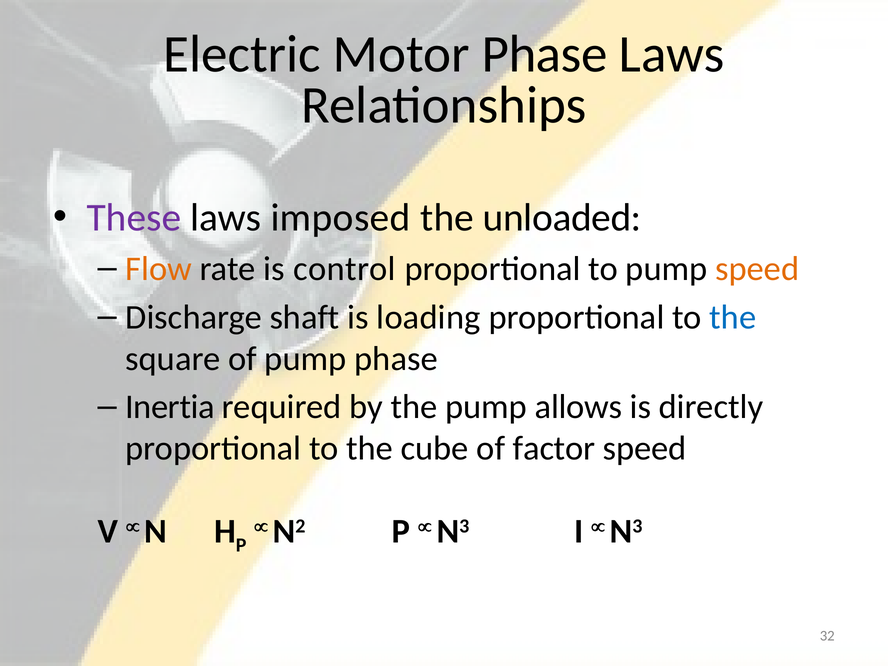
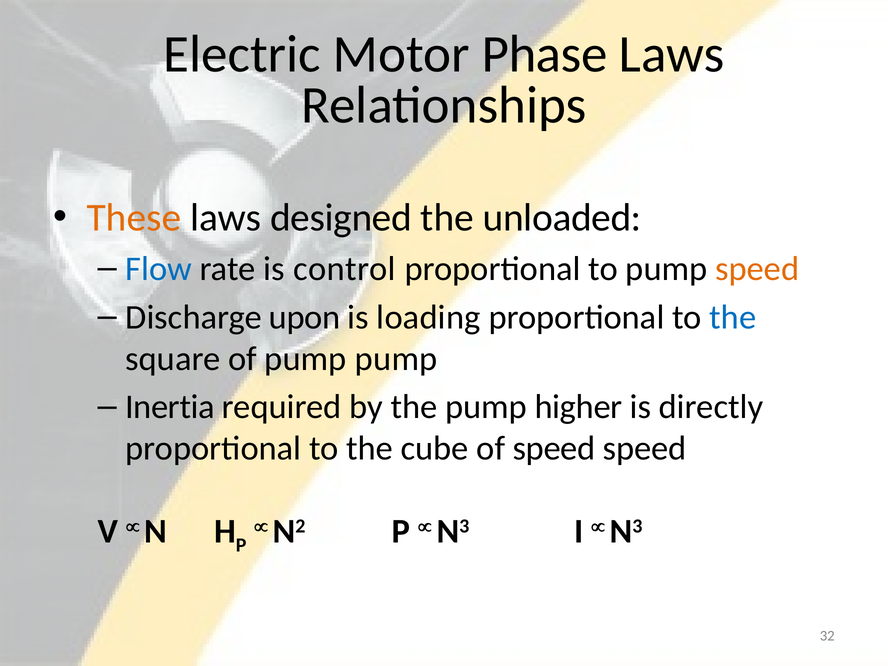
These colour: purple -> orange (134, 218)
imposed: imposed -> designed (341, 218)
Flow colour: orange -> blue (159, 269)
shaft: shaft -> upon (305, 317)
pump phase: phase -> pump (396, 359)
allows: allows -> higher (579, 407)
of factor: factor -> speed (554, 449)
